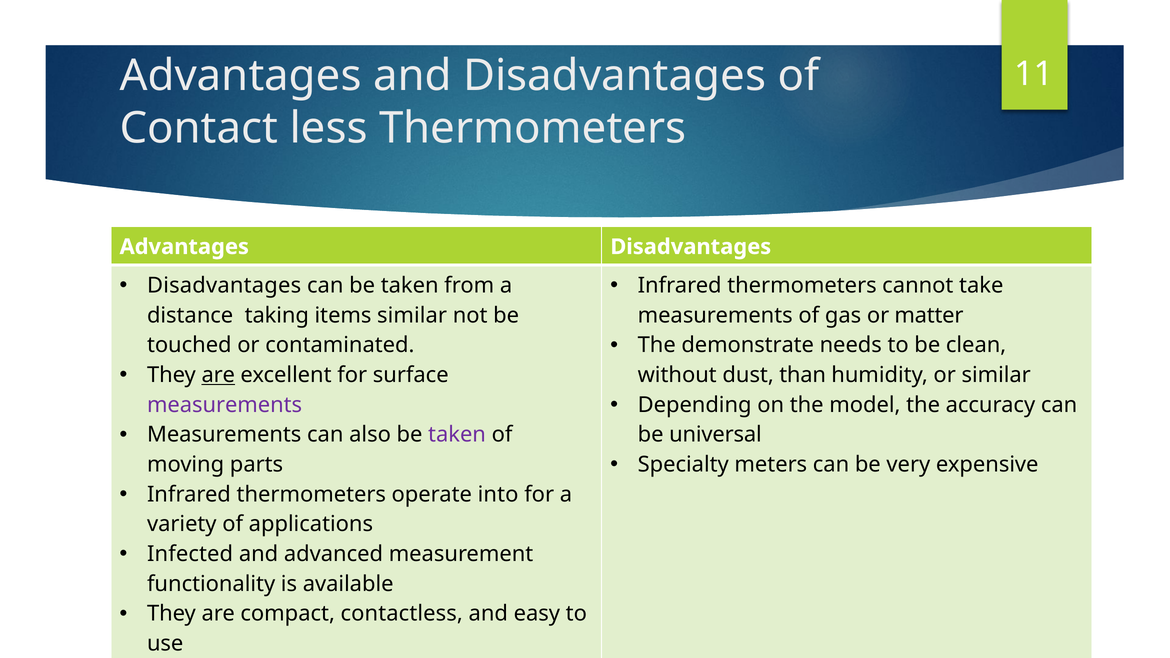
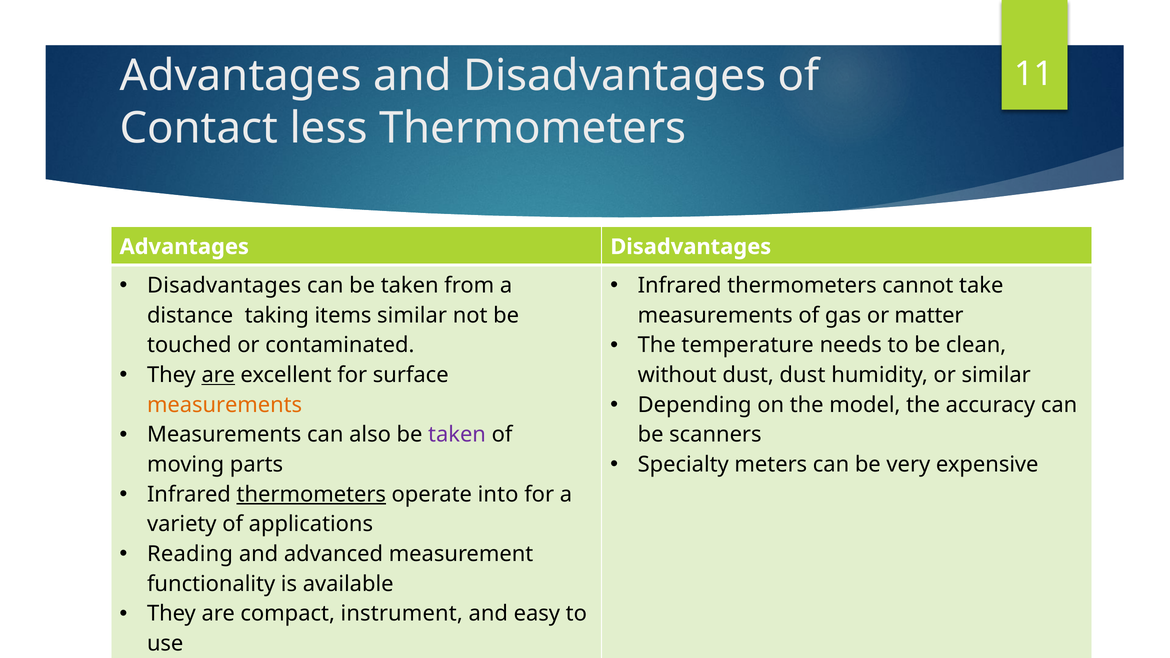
demonstrate: demonstrate -> temperature (748, 345)
dust than: than -> dust (802, 375)
measurements colour: purple -> orange (225, 405)
universal: universal -> scanners (715, 435)
thermometers underline: none -> present (311, 494)
Infected: Infected -> Reading (190, 554)
contactless: contactless -> instrument (402, 614)
